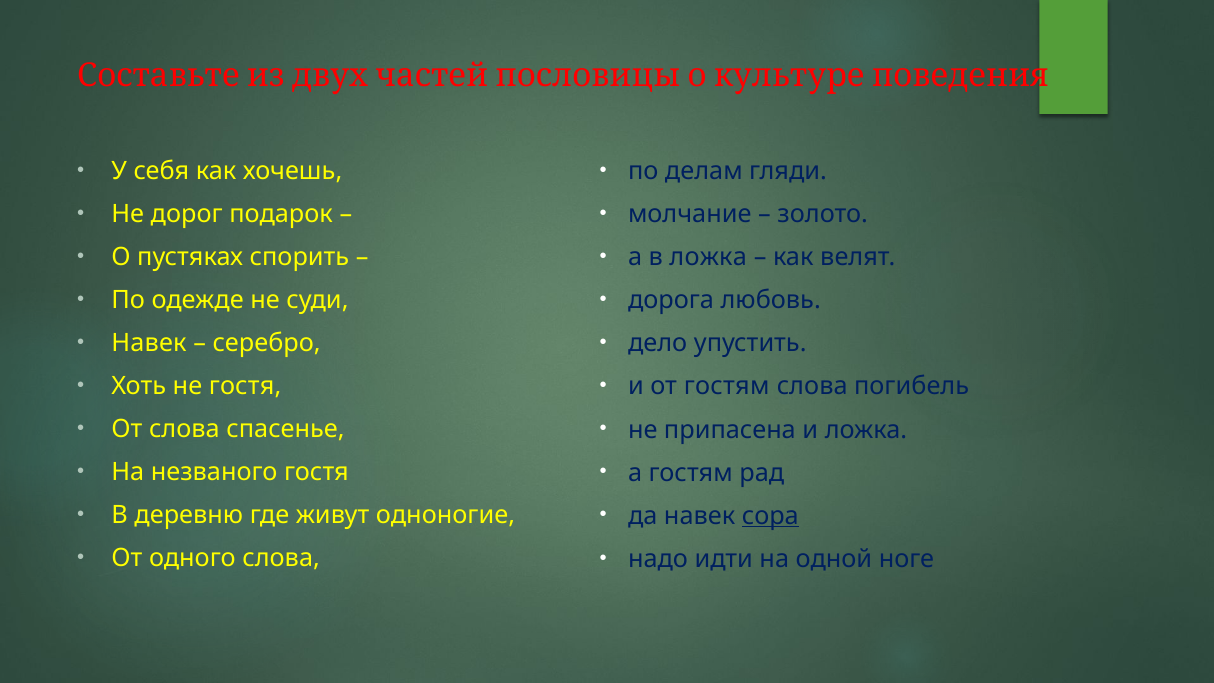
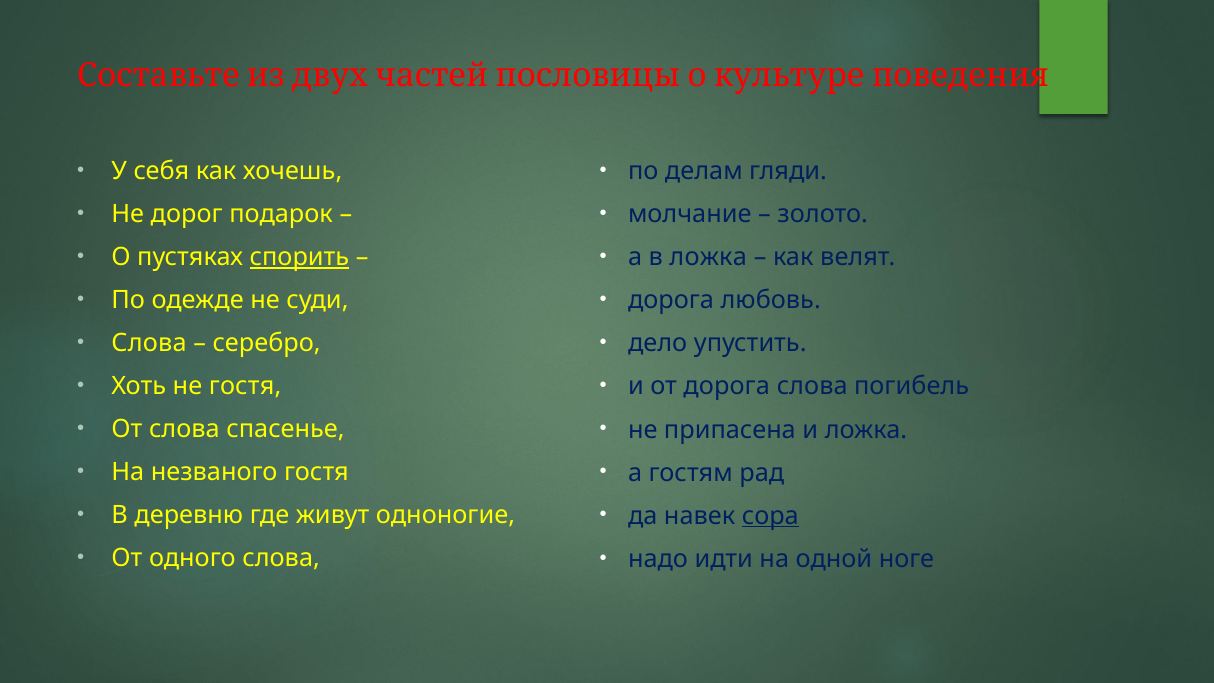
спорить underline: none -> present (299, 257)
Навек: Навек -> Слова (149, 343)
от гостям: гостям -> дорога (727, 387)
